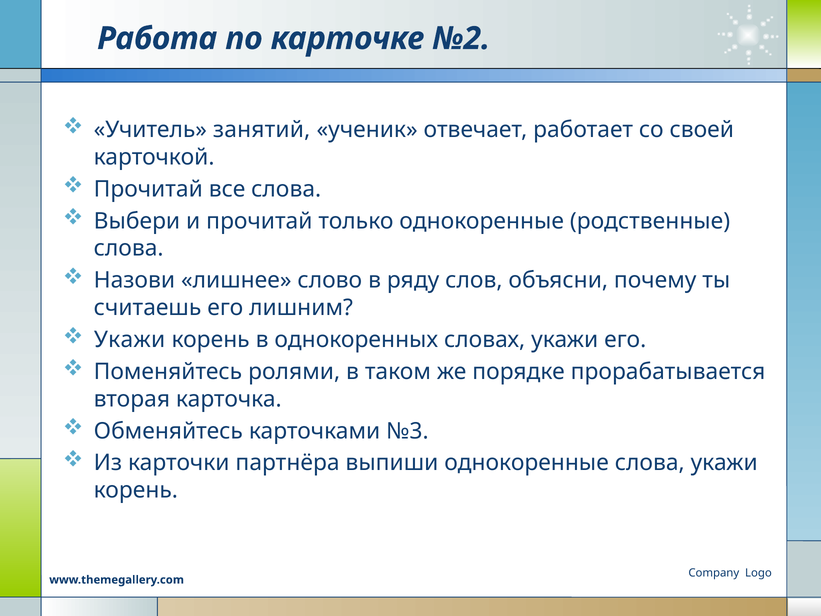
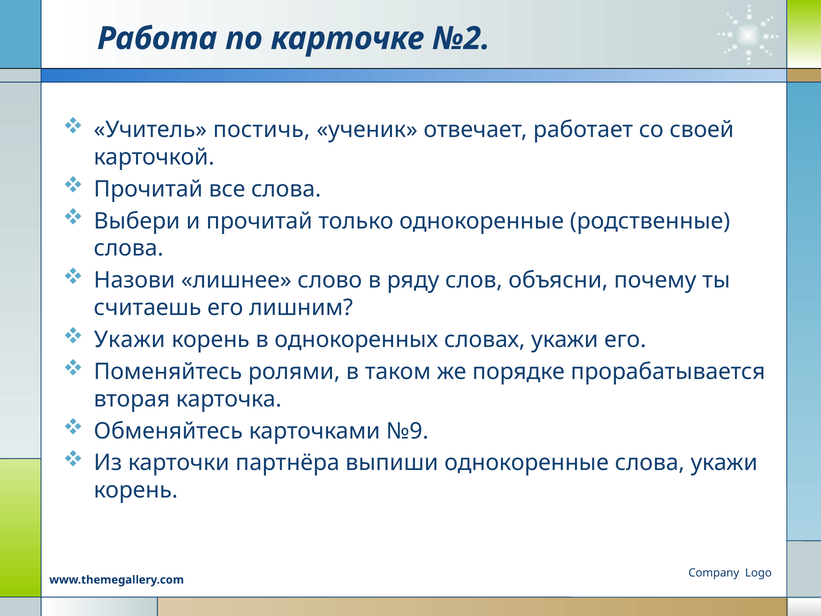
занятий: занятий -> постичь (262, 130)
№3: №3 -> №9 (407, 431)
